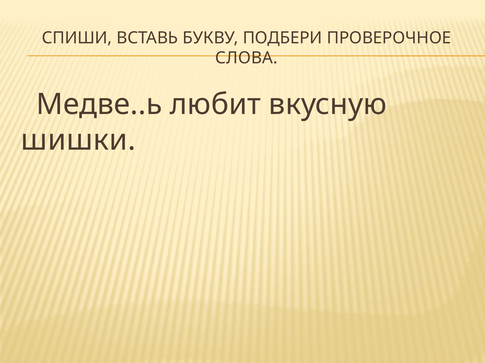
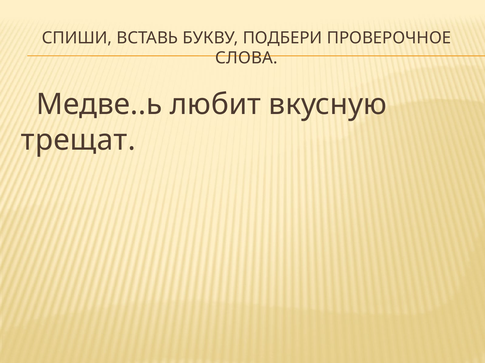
шишки: шишки -> трещат (78, 140)
